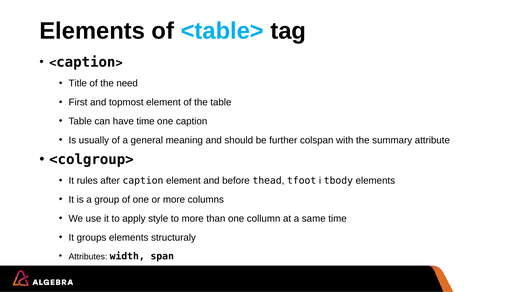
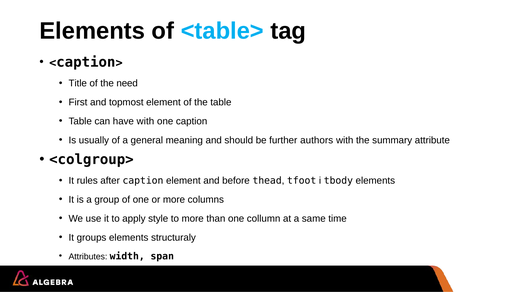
have time: time -> with (145, 121)
colspan: colspan -> authors (317, 140)
